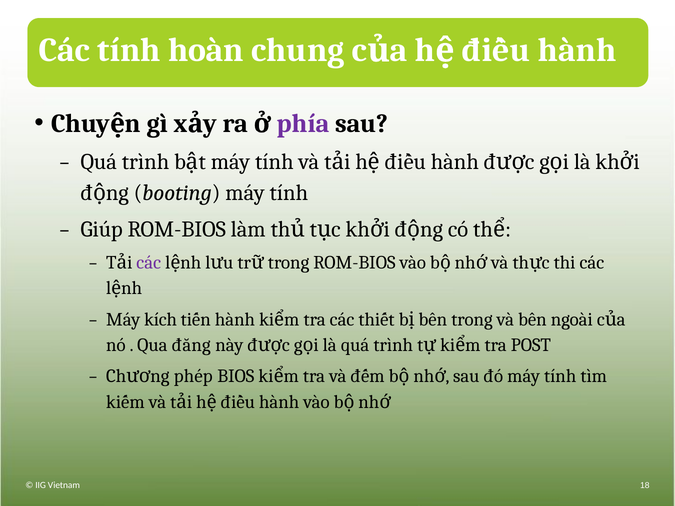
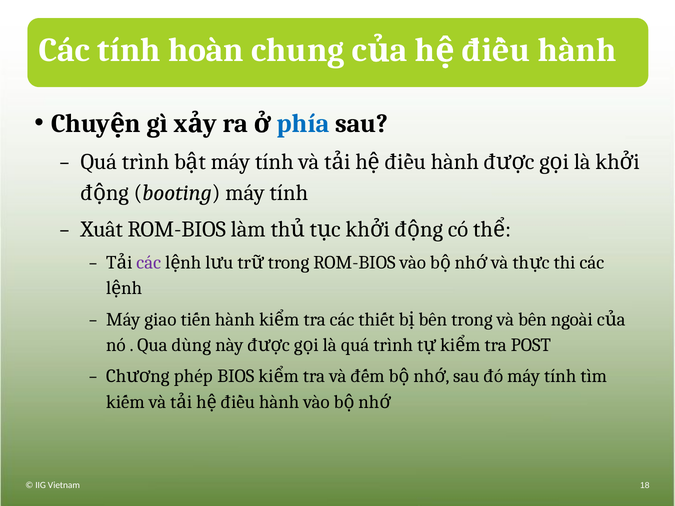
phía colour: purple -> blue (303, 124)
Giúp: Giúp -> Xuât (102, 229)
kích: kích -> giao (160, 319)
đăng: đăng -> dùng (191, 345)
